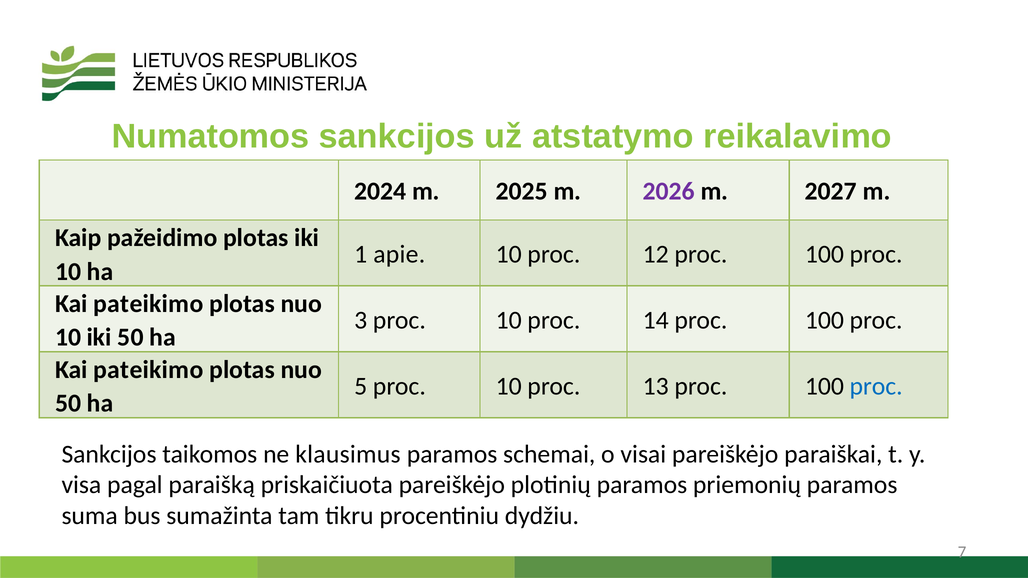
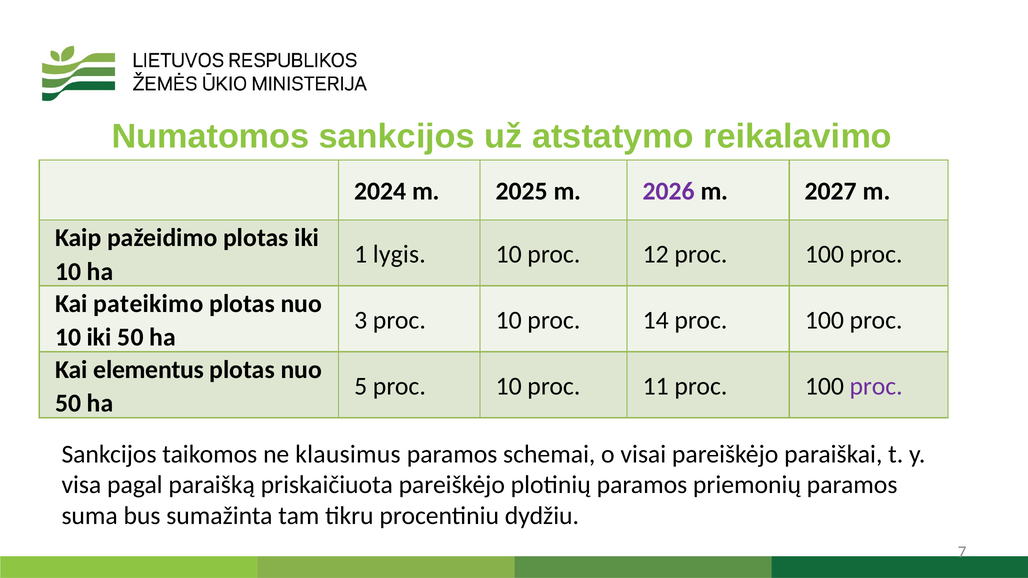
apie: apie -> lygis (399, 254)
pateikimo: pateikimo -> elementus (149, 370)
13: 13 -> 11 (656, 386)
proc colour: blue -> purple (876, 386)
